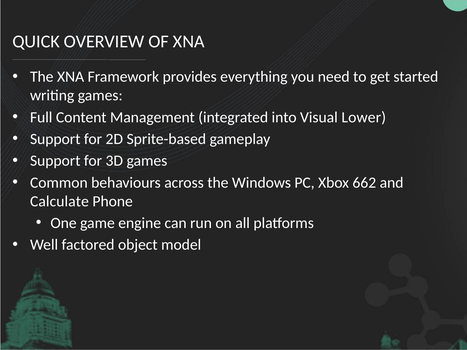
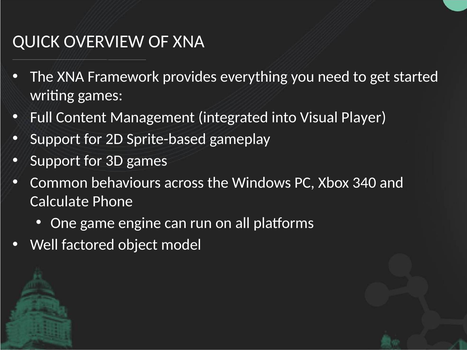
Lower: Lower -> Player (364, 117)
662: 662 -> 340 (364, 183)
